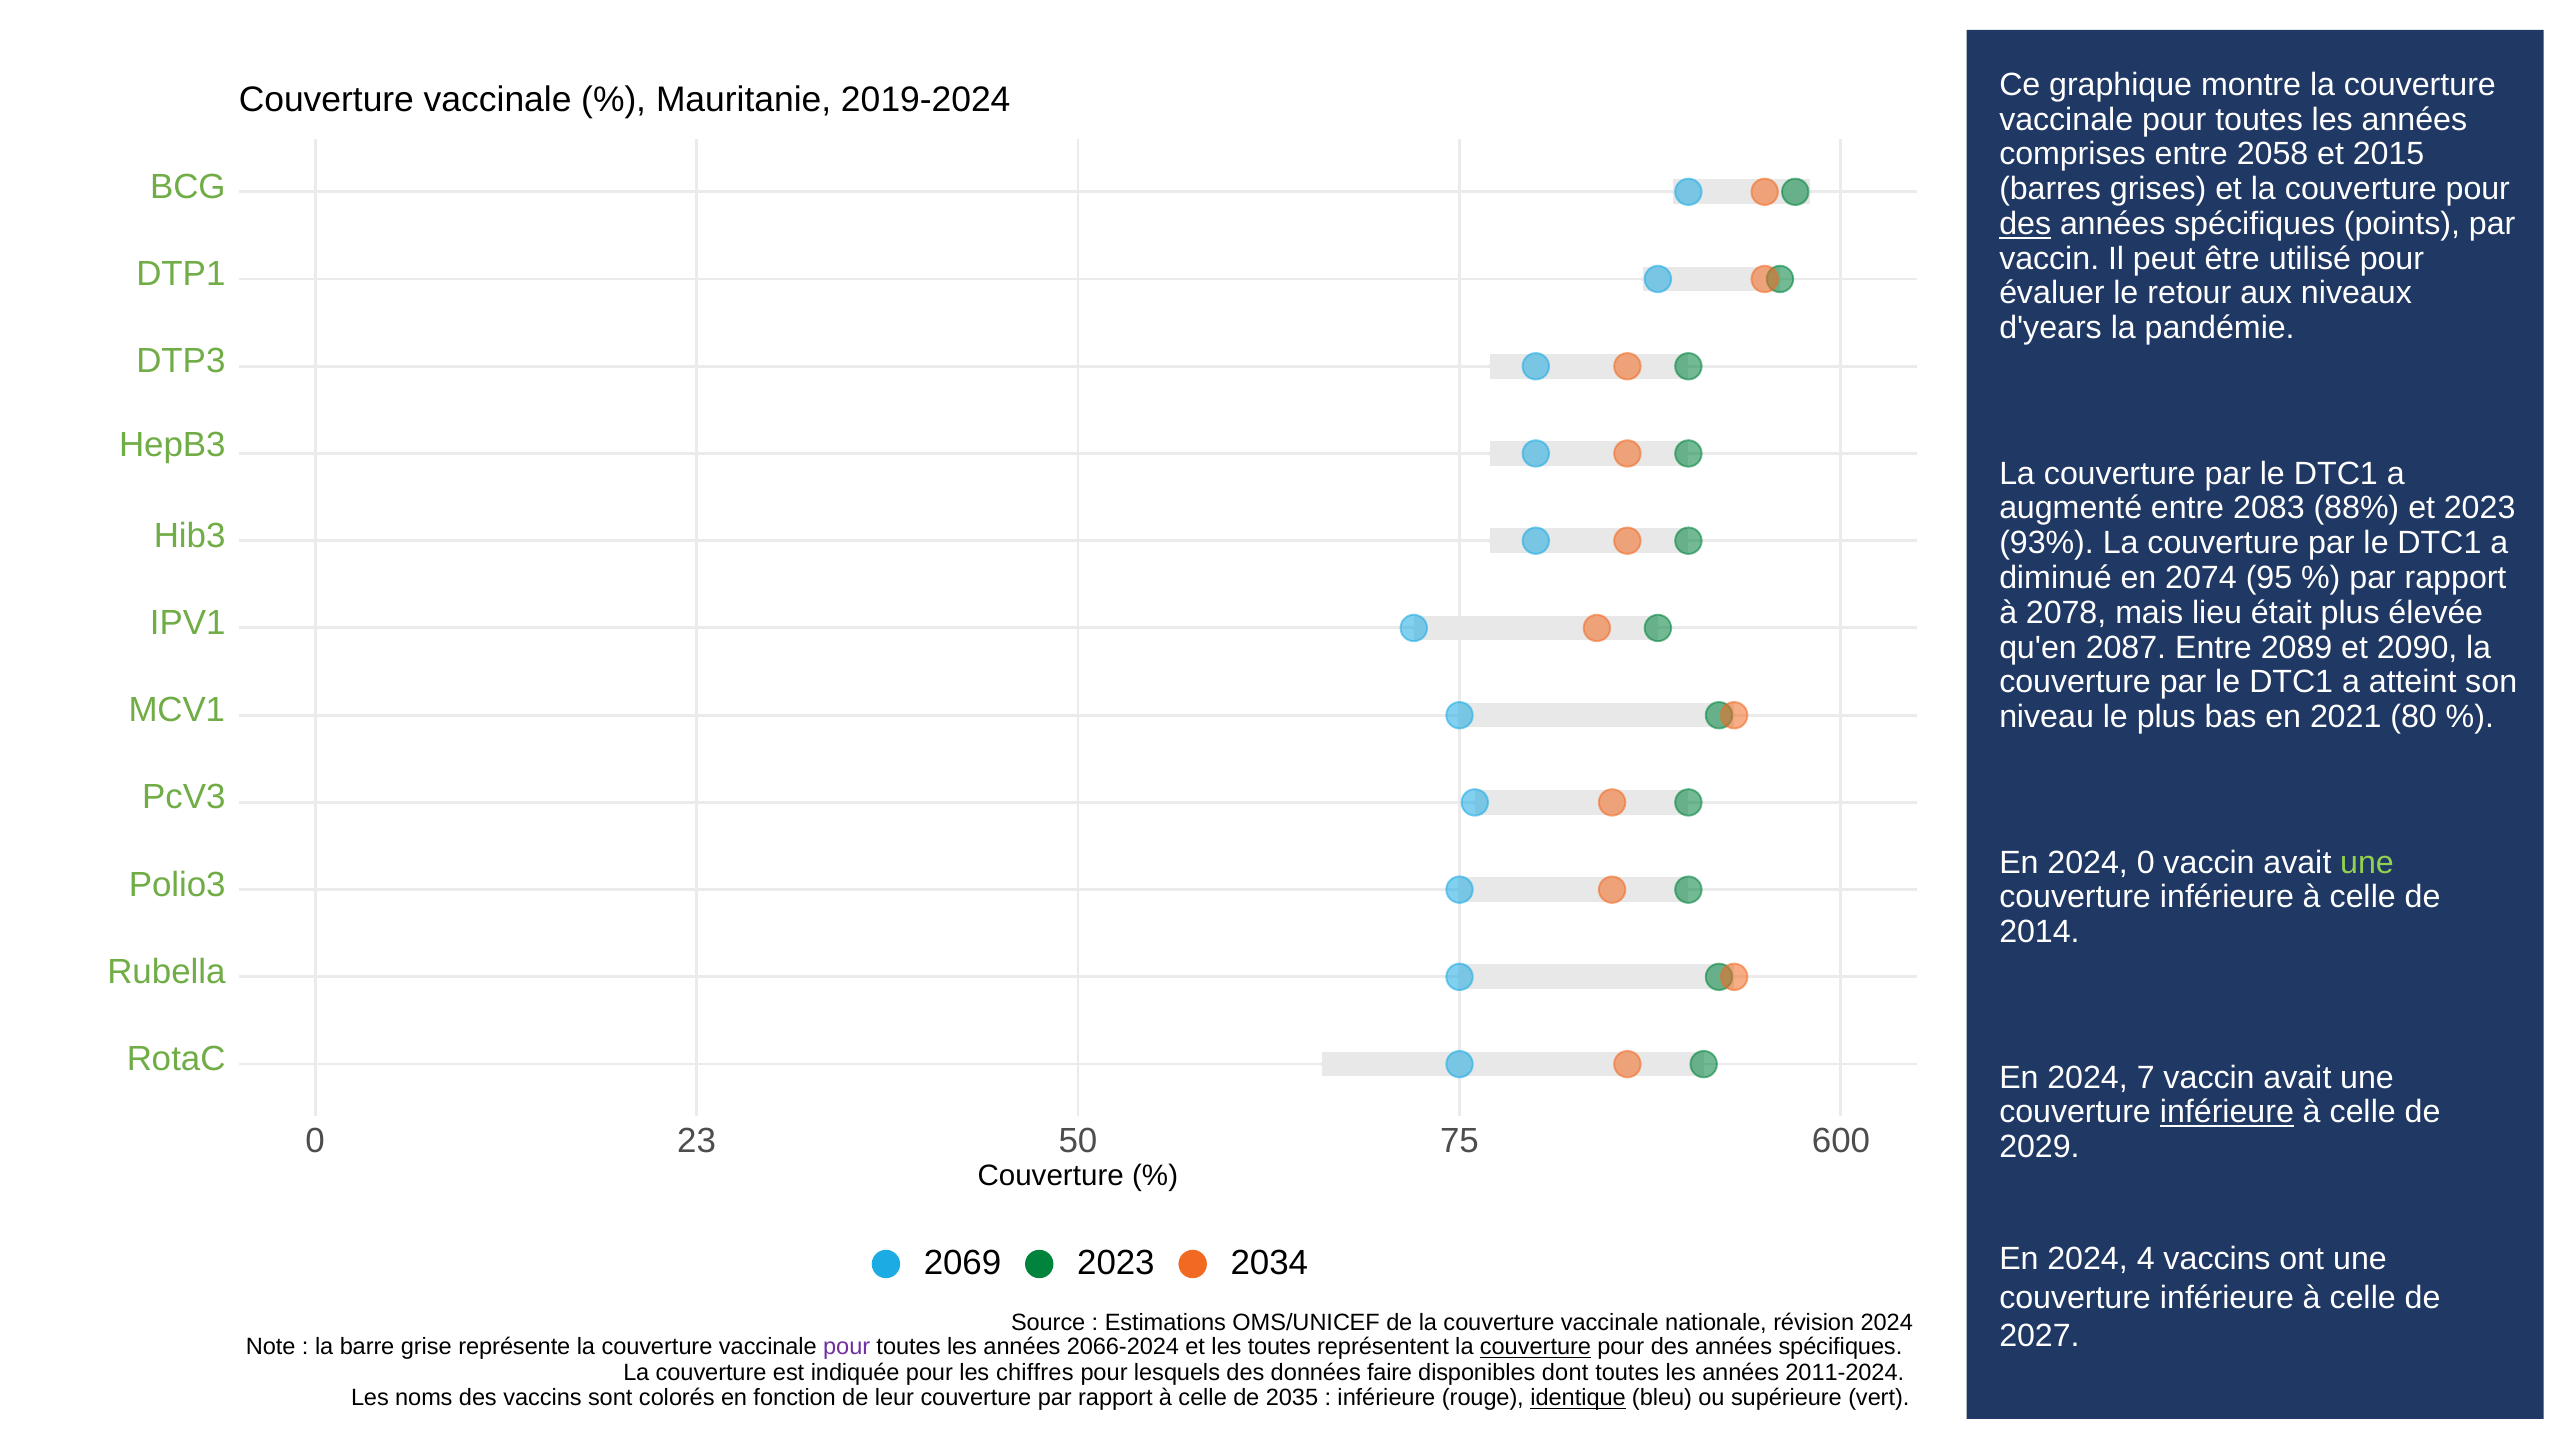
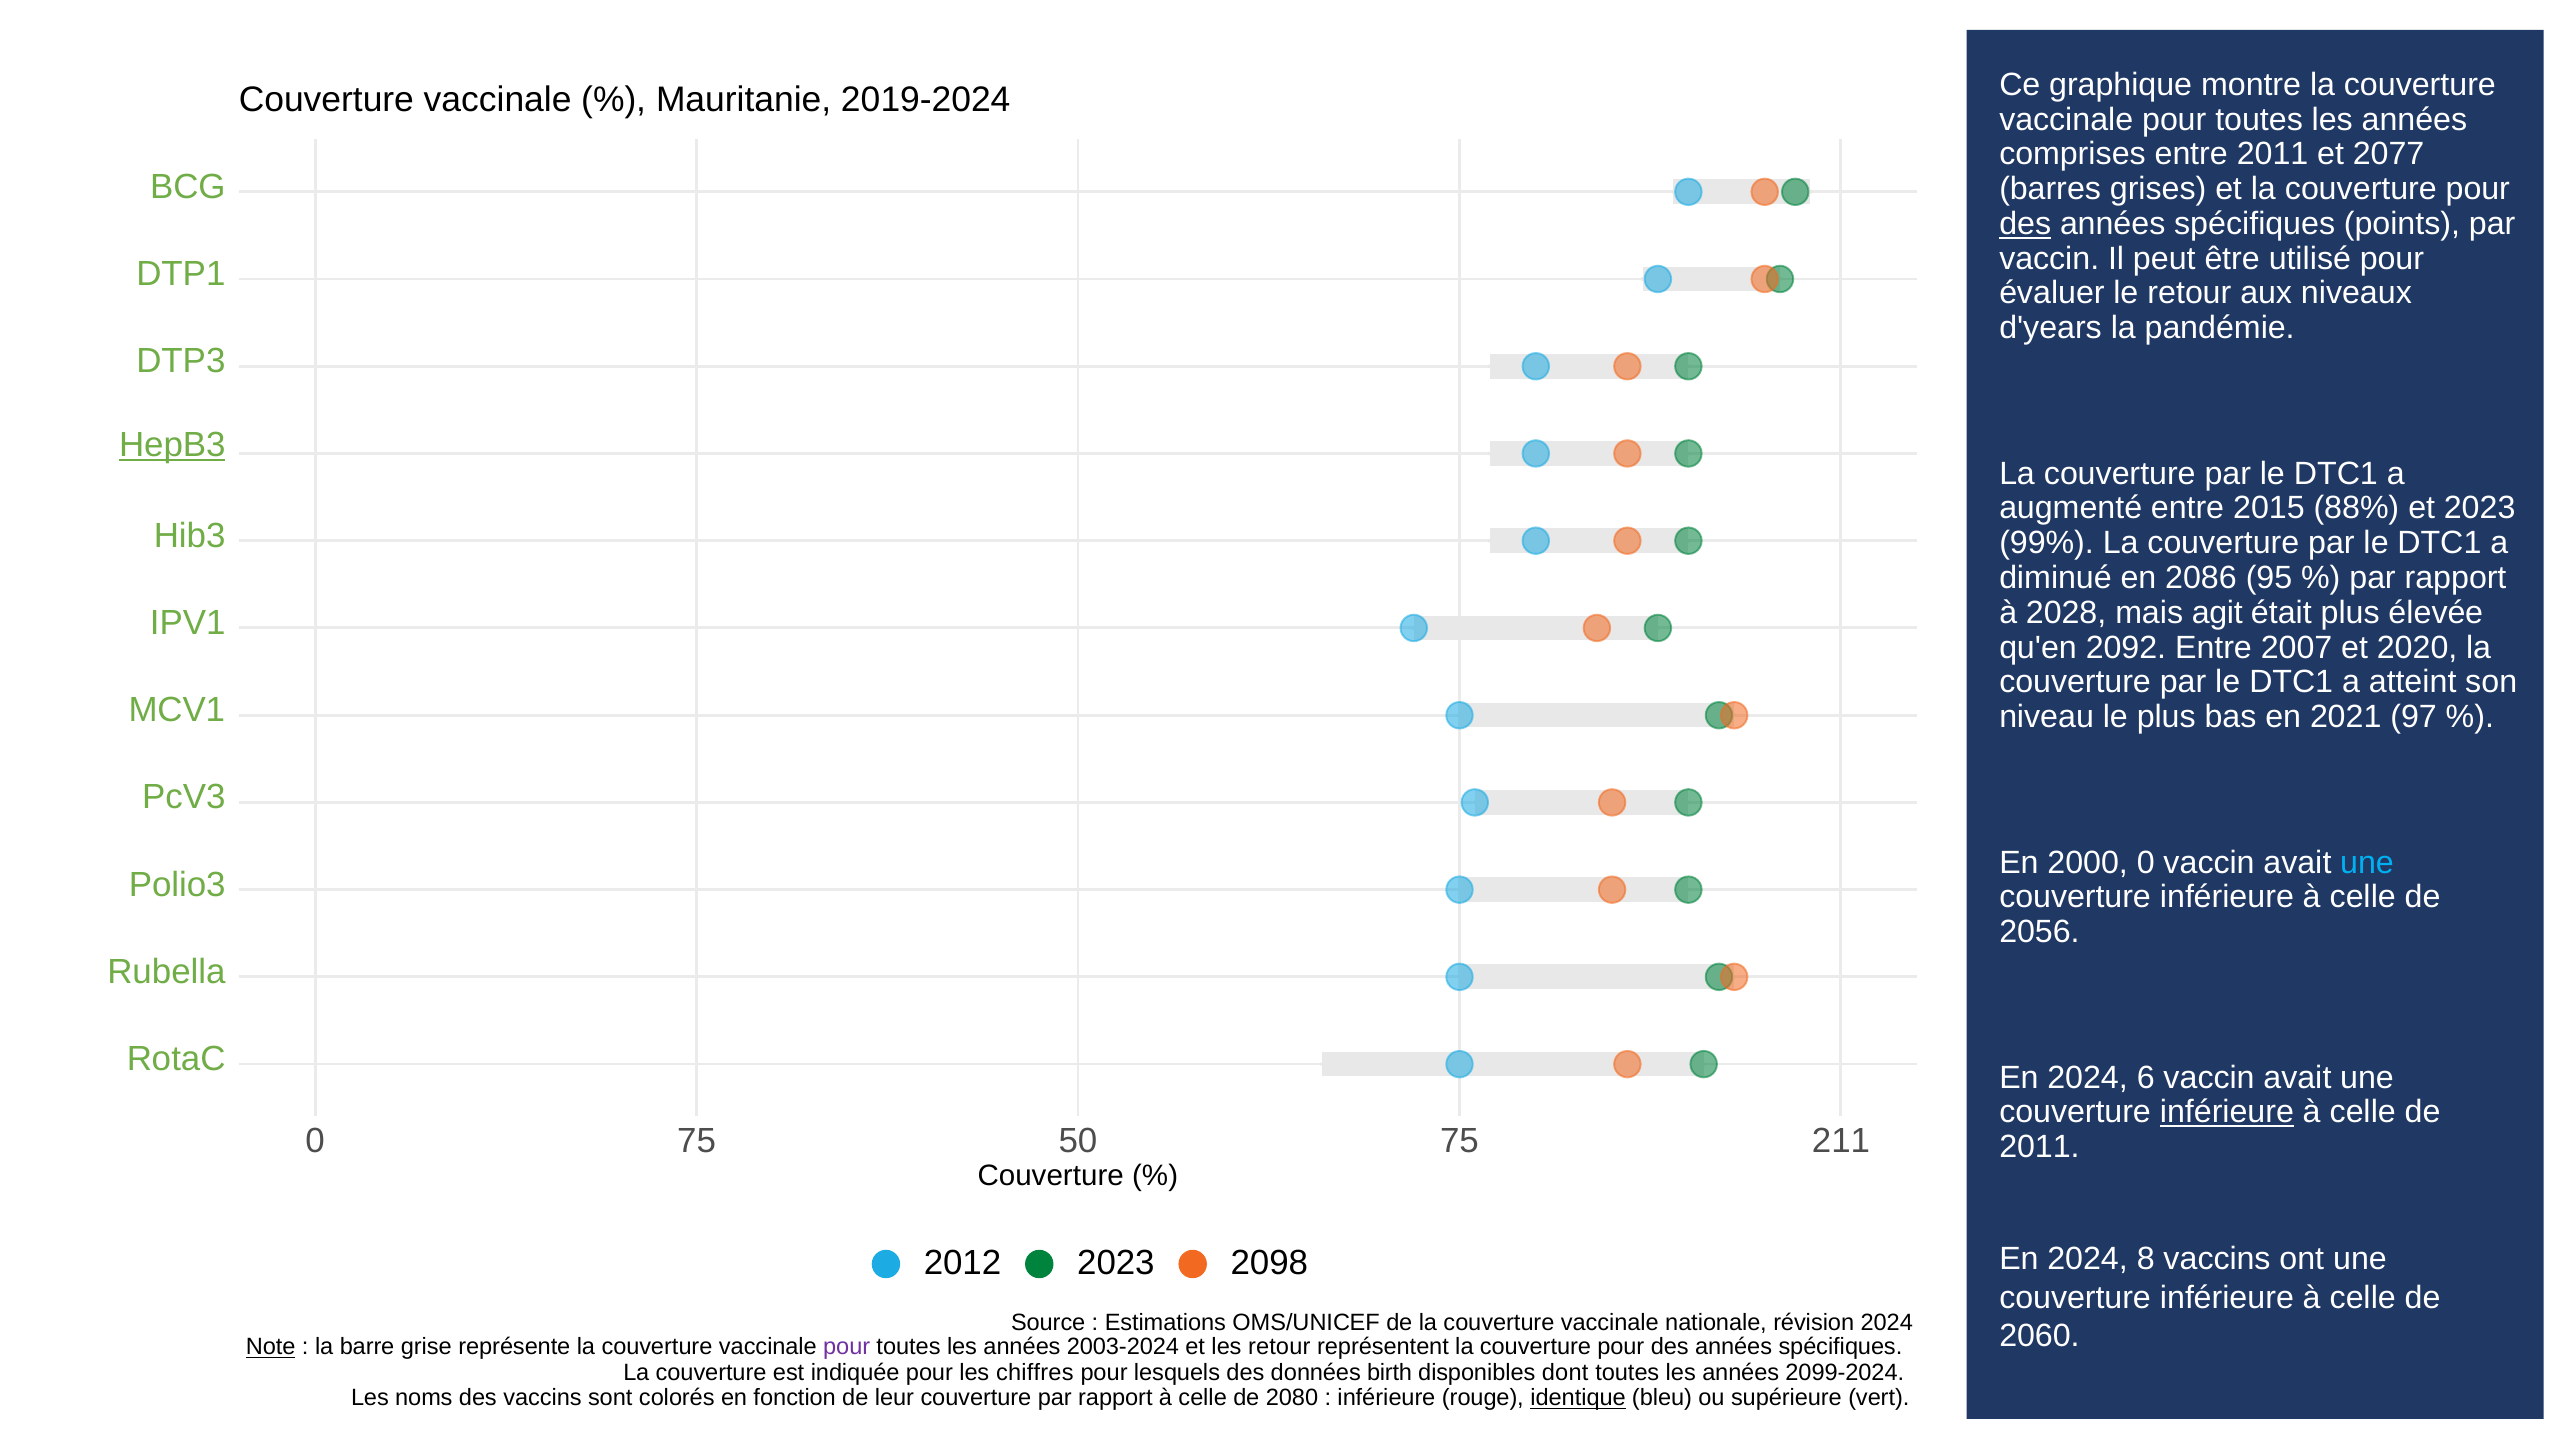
entre 2058: 2058 -> 2011 (2273, 154)
2015: 2015 -> 2077 (2389, 154)
HepB3 underline: none -> present (172, 445)
2083: 2083 -> 2015 (2269, 508)
93%: 93% -> 99% (2047, 543)
2074: 2074 -> 2086 (2201, 578)
2078: 2078 -> 2028 (2066, 613)
lieu: lieu -> agit (2217, 613)
2087: 2087 -> 2092 (2126, 647)
2089: 2089 -> 2007 (2297, 647)
2090: 2090 -> 2020 (2417, 647)
80: 80 -> 97 (2414, 717)
2024: 2024 -> 2000 (2088, 863)
une colour: light green -> light blue (2367, 863)
2014: 2014 -> 2056 (2039, 932)
7: 7 -> 6 (2146, 1078)
0 23: 23 -> 75 (697, 1141)
600: 600 -> 211 (1841, 1141)
2029: 2029 -> 2011 (2039, 1147)
4: 4 -> 8 (2146, 1259)
2069: 2069 -> 2012 (963, 1263)
2034: 2034 -> 2098 (1269, 1263)
2027: 2027 -> 2060 (2039, 1336)
Note underline: none -> present (271, 1347)
2066-2024: 2066-2024 -> 2003-2024 (1123, 1347)
les toutes: toutes -> retour (1279, 1347)
couverture underline: present -> none (1535, 1347)
faire: faire -> birth (1390, 1373)
2011-2024: 2011-2024 -> 2099-2024 (1845, 1373)
2035: 2035 -> 2080 (1292, 1398)
